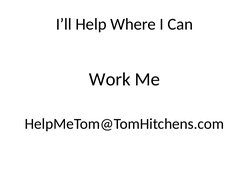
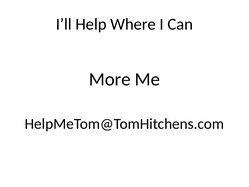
Work: Work -> More (110, 79)
